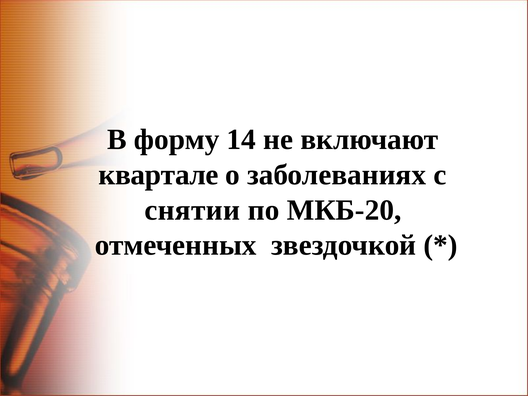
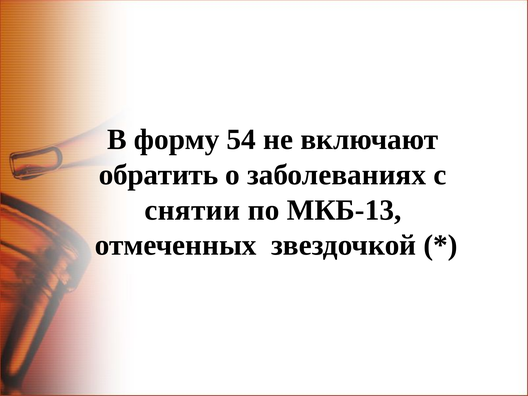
14: 14 -> 54 (241, 140)
квартале: квартале -> обратить (159, 175)
МКБ-20: МКБ-20 -> МКБ-13 (344, 210)
